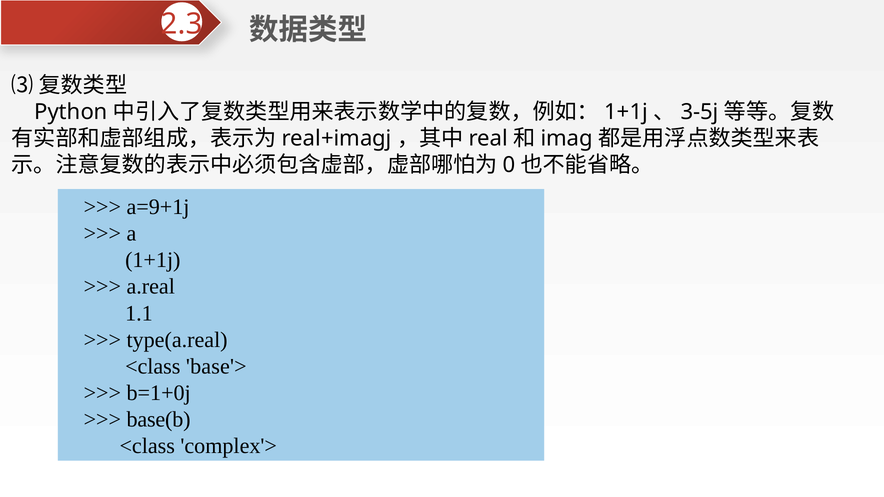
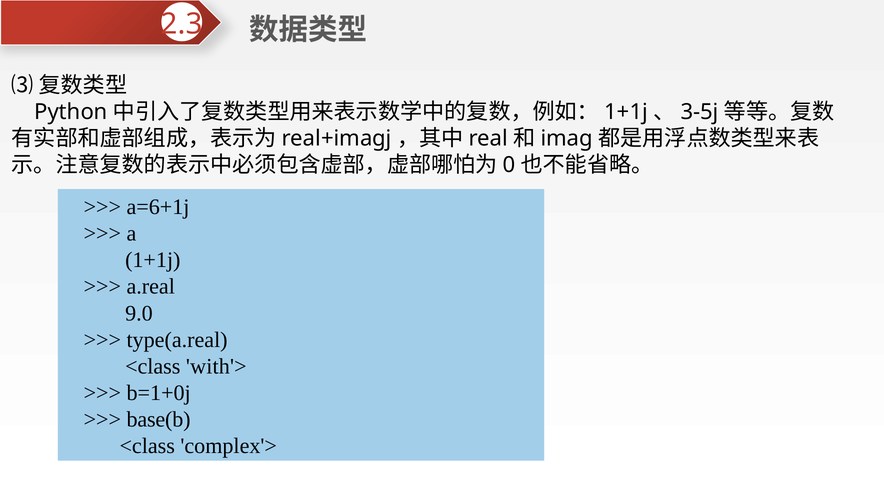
a=9+1j: a=9+1j -> a=6+1j (158, 207)
1.1: 1.1 -> 9.0 (139, 313)
base'>: base'> -> with'> (216, 366)
